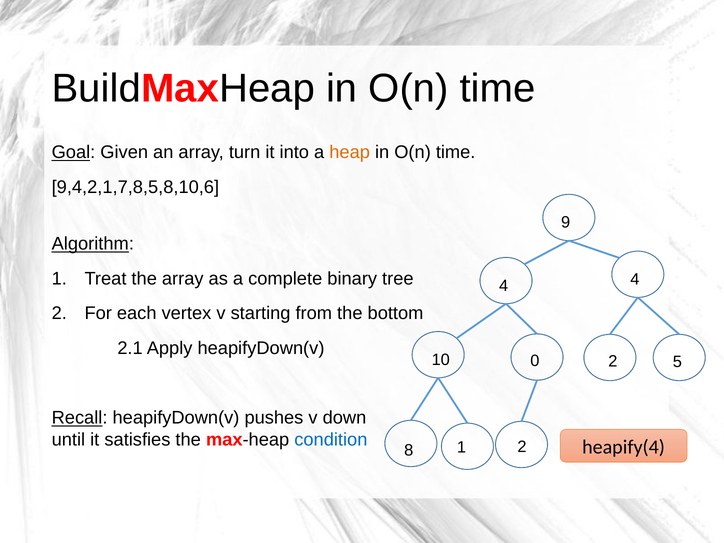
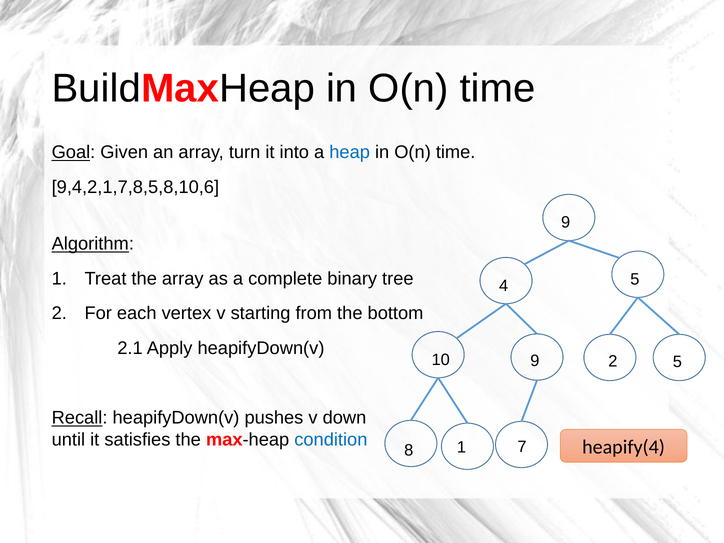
heap colour: orange -> blue (350, 152)
4 4: 4 -> 5 (635, 279)
10 0: 0 -> 9 (535, 361)
1 2: 2 -> 7 (522, 447)
